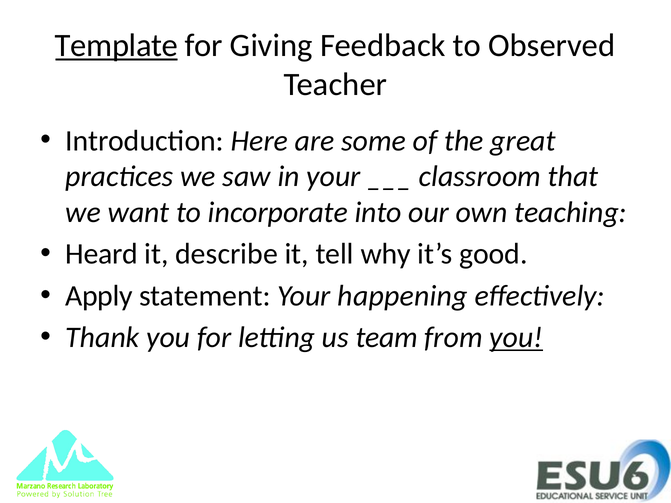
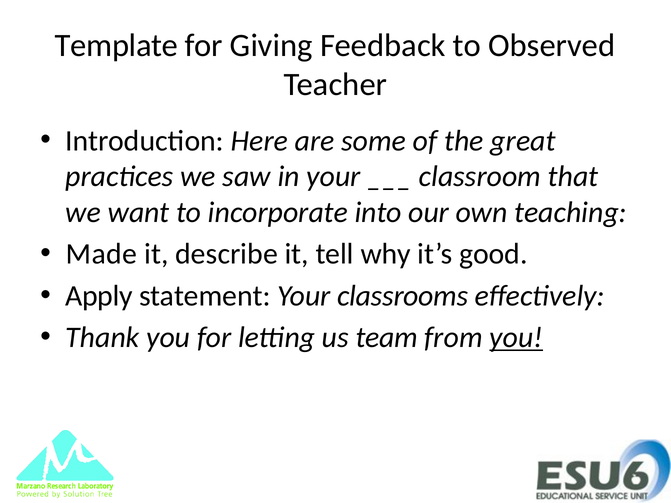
Template underline: present -> none (116, 45)
Heard: Heard -> Made (101, 254)
happening: happening -> classrooms (403, 296)
